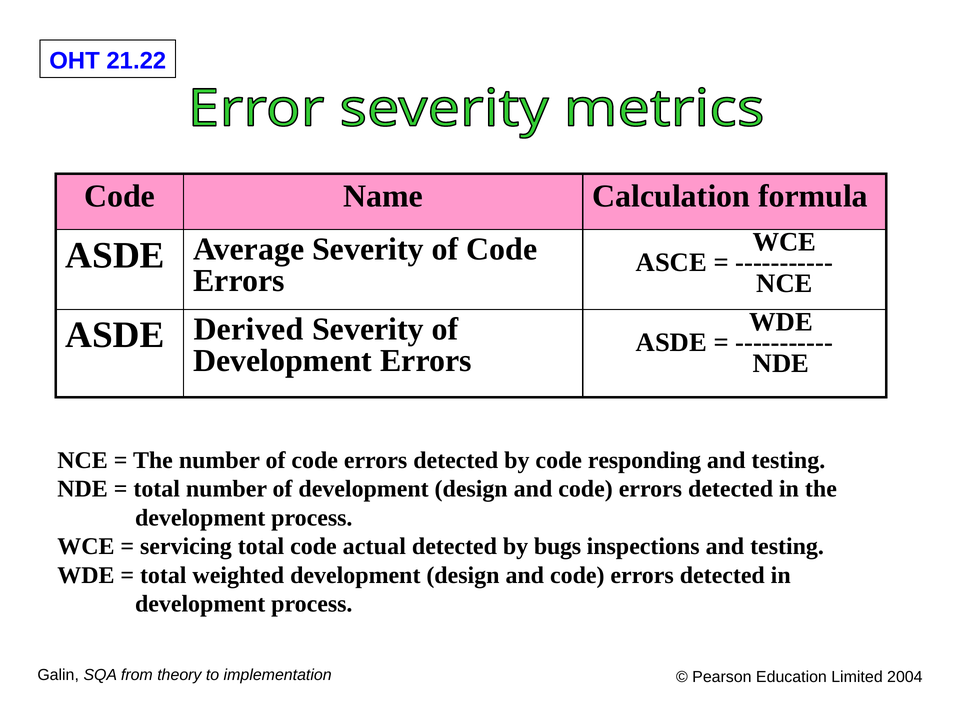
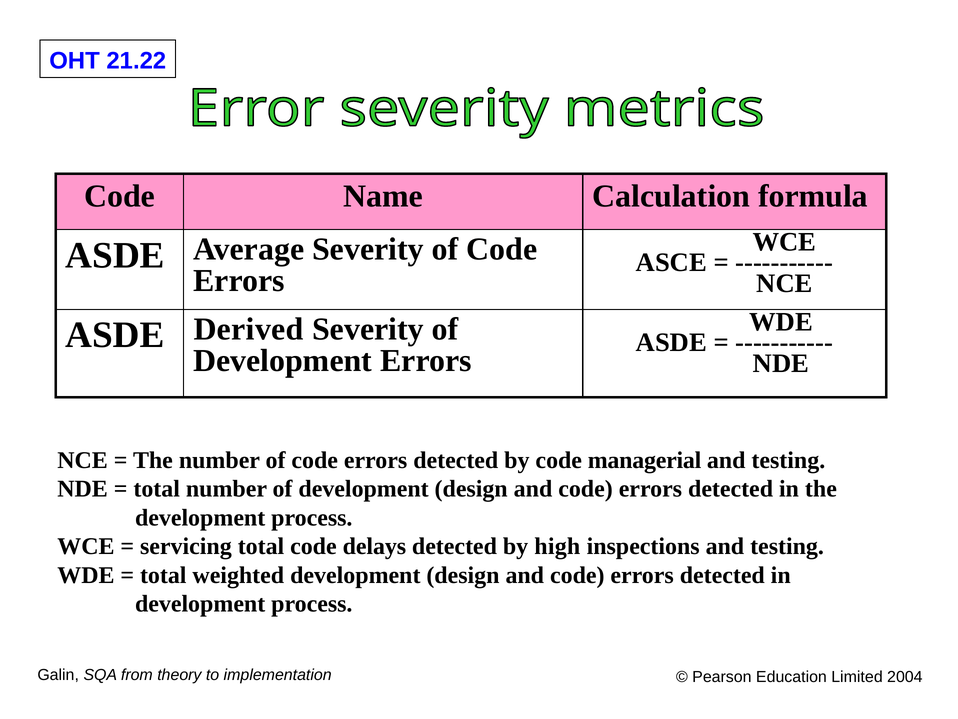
responding: responding -> managerial (645, 460)
actual: actual -> delays (374, 546)
bugs: bugs -> high (557, 546)
